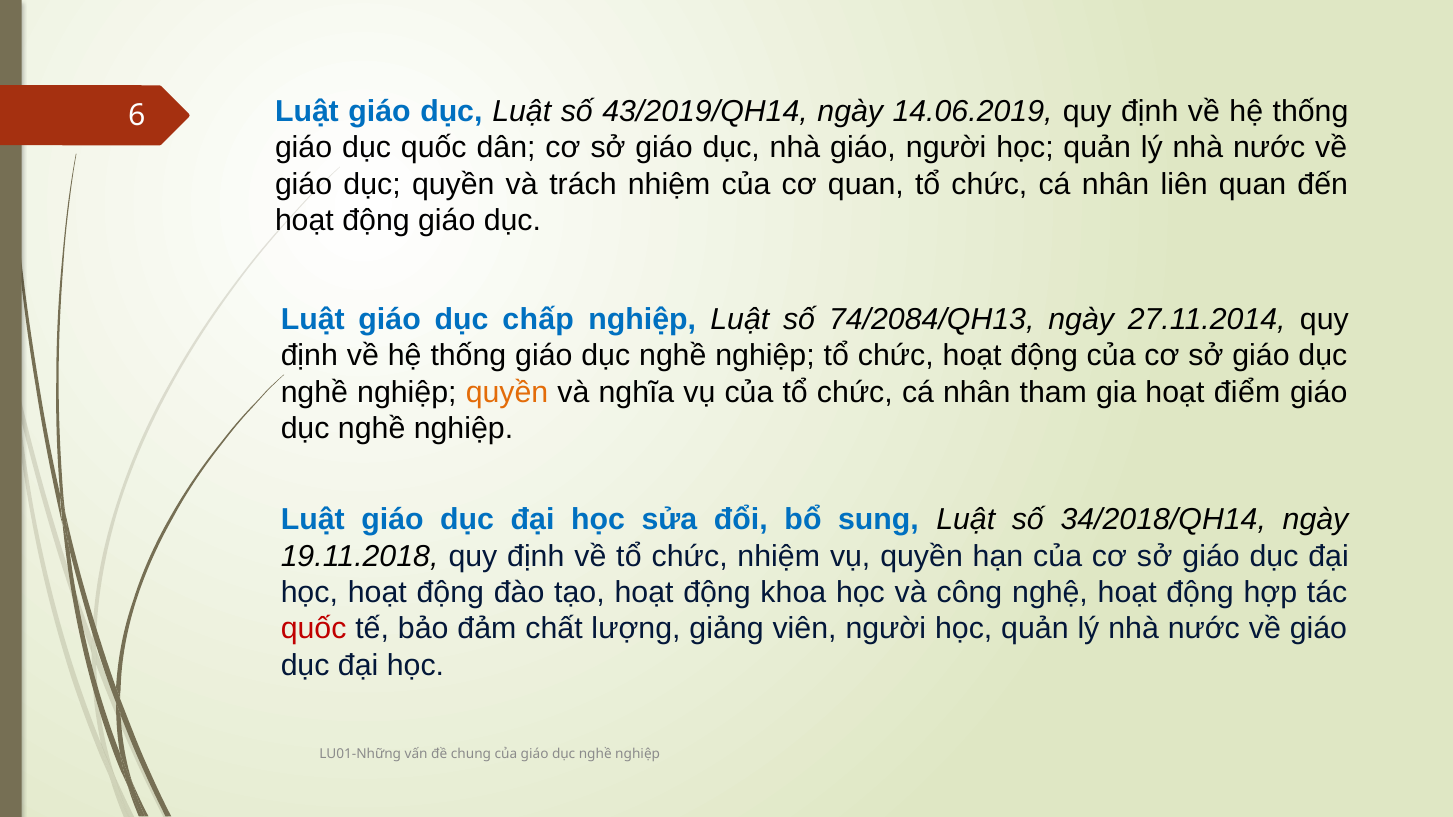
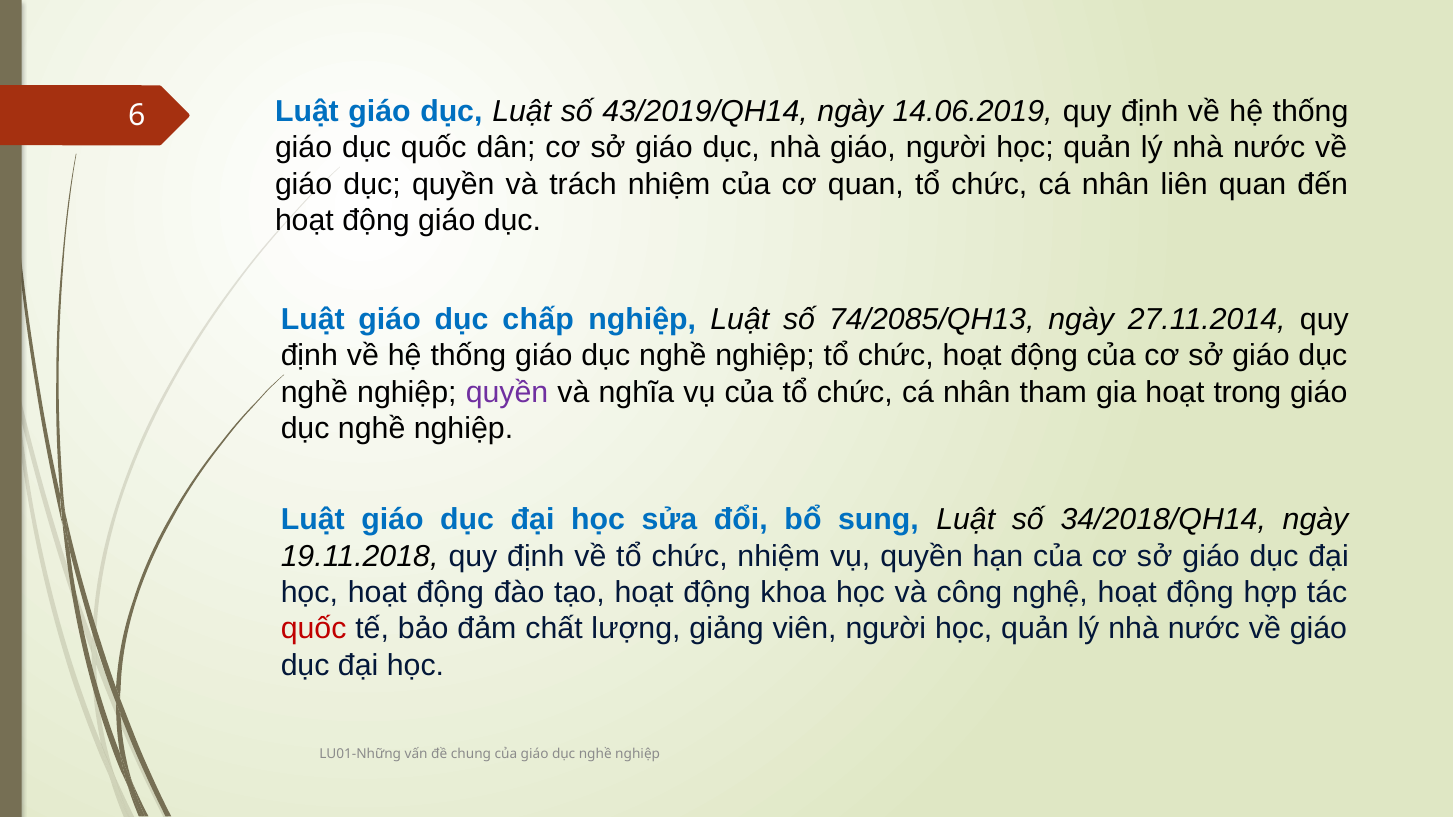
74/2084/QH13: 74/2084/QH13 -> 74/2085/QH13 (932, 320)
quyền colour: orange -> purple (507, 392)
điểm: điểm -> trong (1247, 392)
